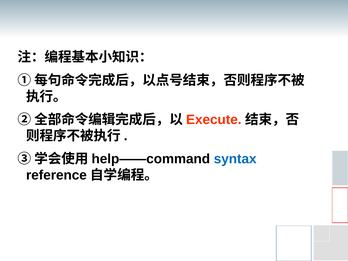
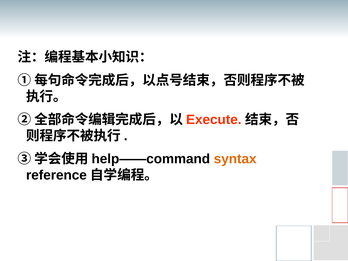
syntax colour: blue -> orange (235, 159)
